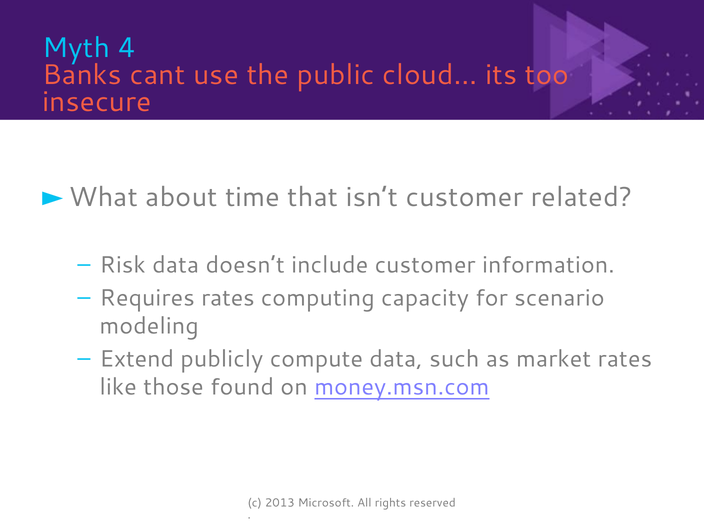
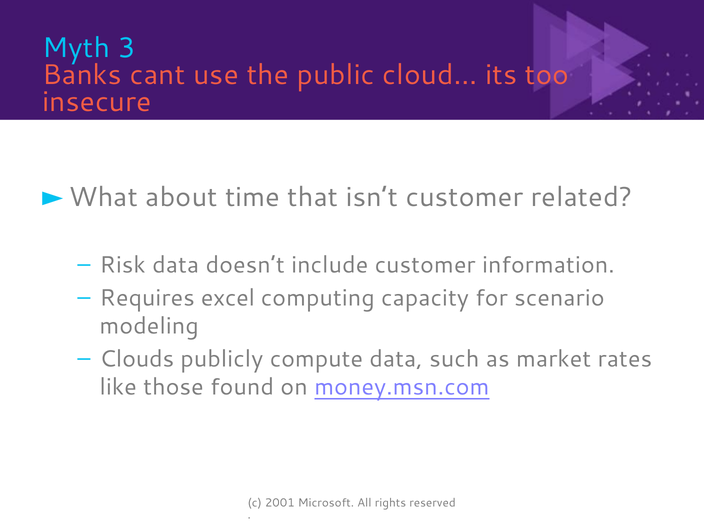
4: 4 -> 3 (127, 48)
Requires rates: rates -> excel (228, 298)
Extend: Extend -> Clouds (137, 359)
2013: 2013 -> 2001 (280, 503)
